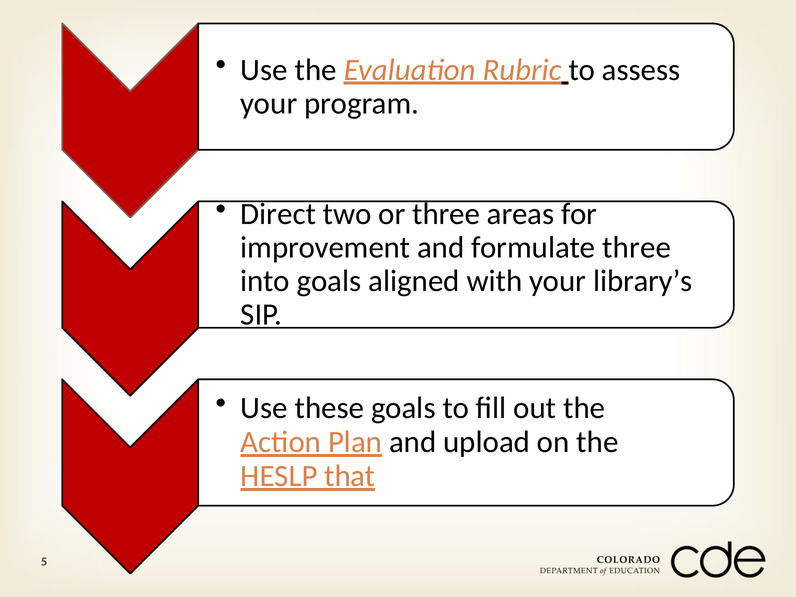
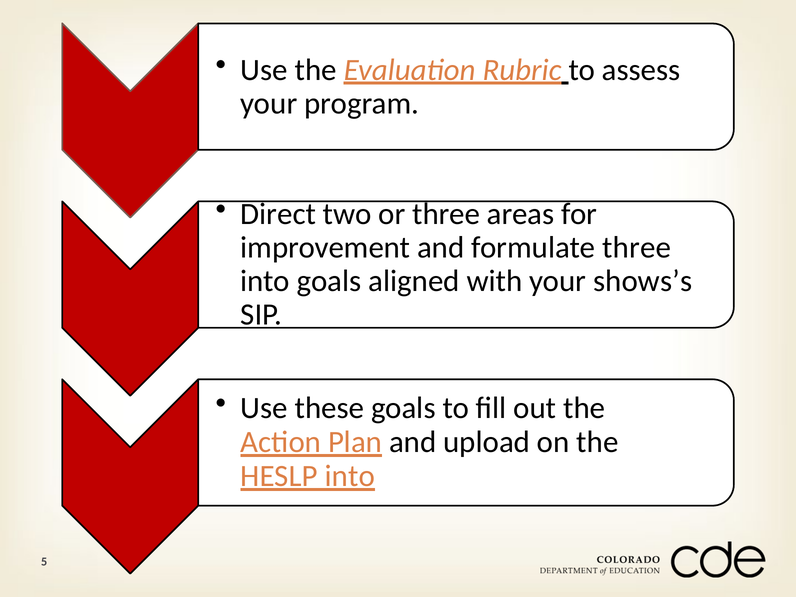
library’s: library’s -> shows’s (643, 281)
HESLP that: that -> into (350, 476)
